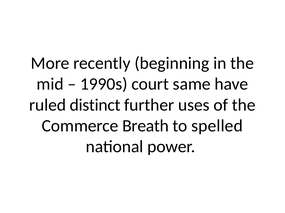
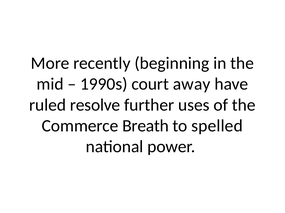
same: same -> away (192, 84)
distinct: distinct -> resolve (95, 105)
